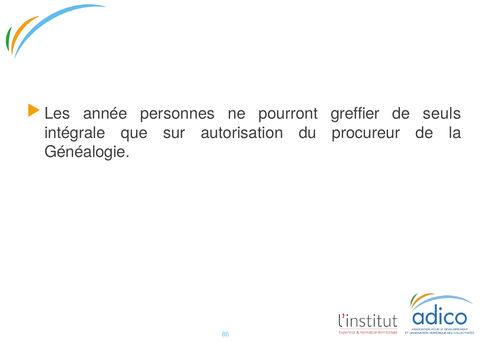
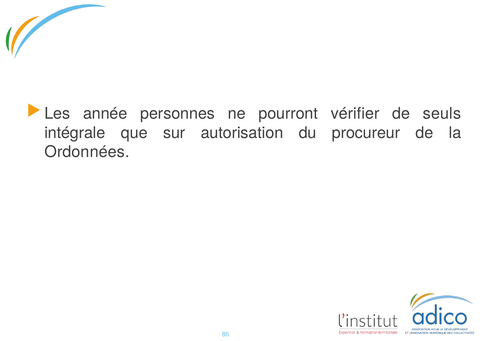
greffier: greffier -> vérifier (355, 113)
Généalogie: Généalogie -> Ordonnées (87, 152)
